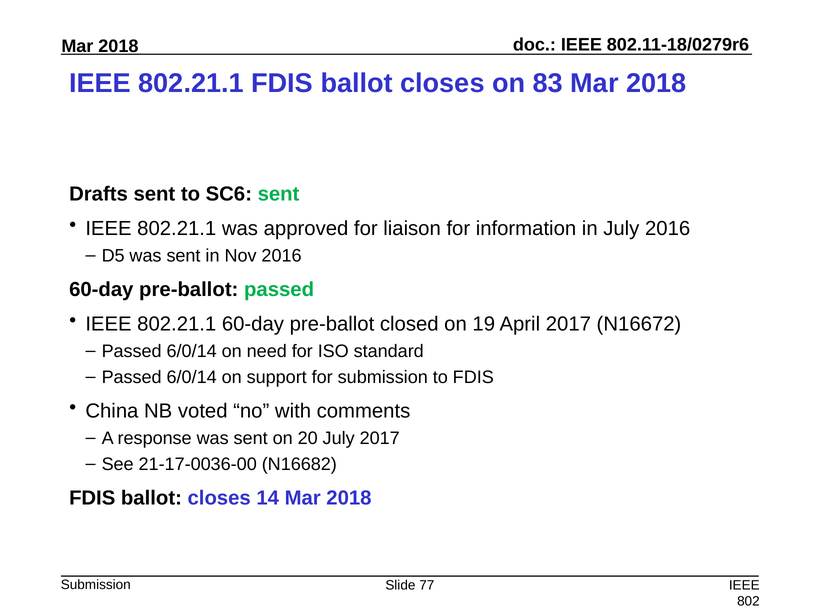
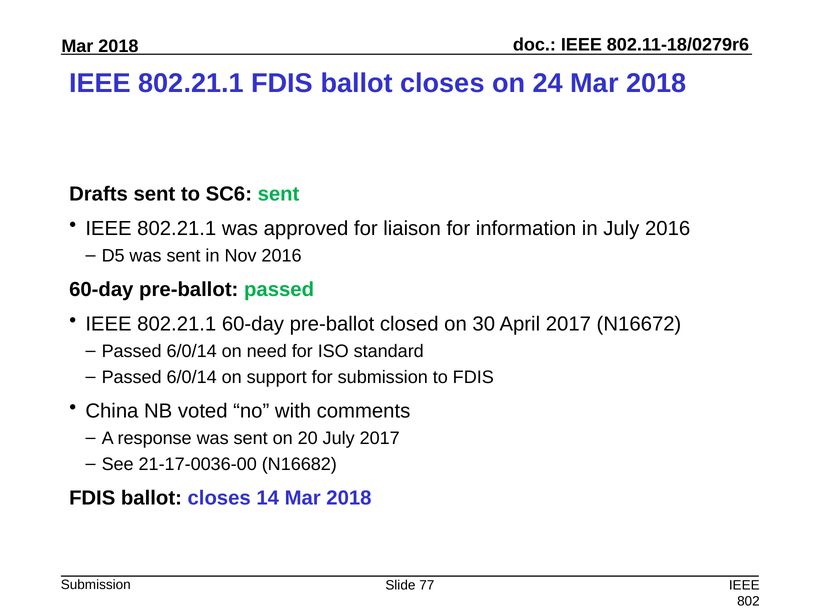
83: 83 -> 24 (548, 83)
19: 19 -> 30 (484, 324)
